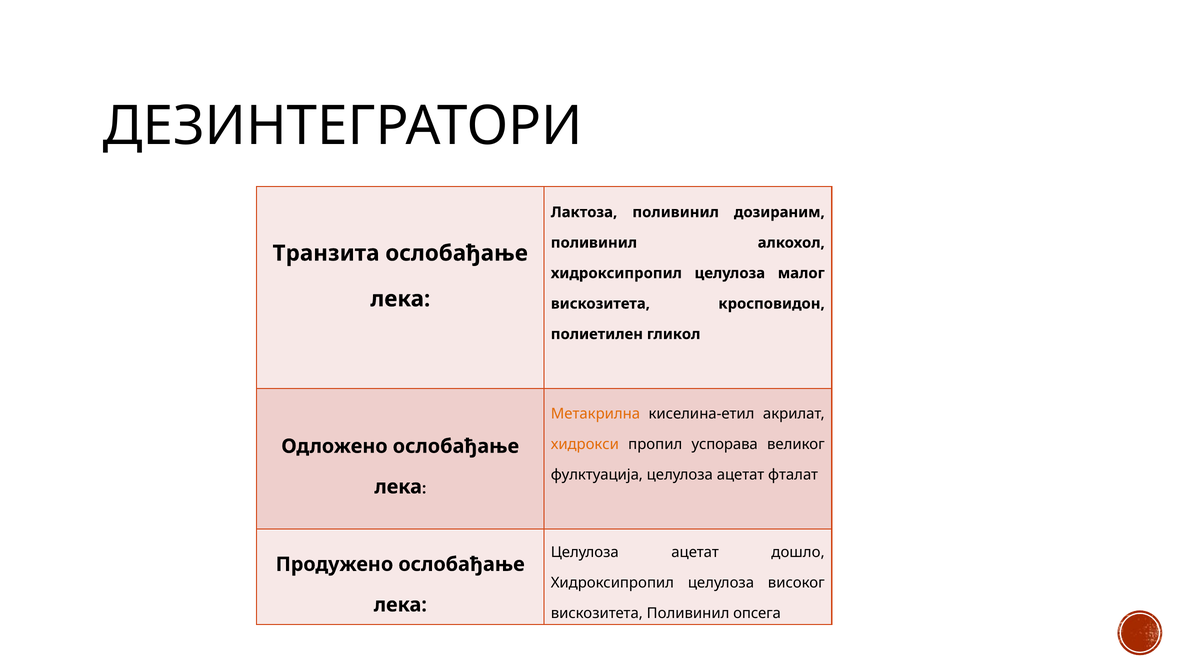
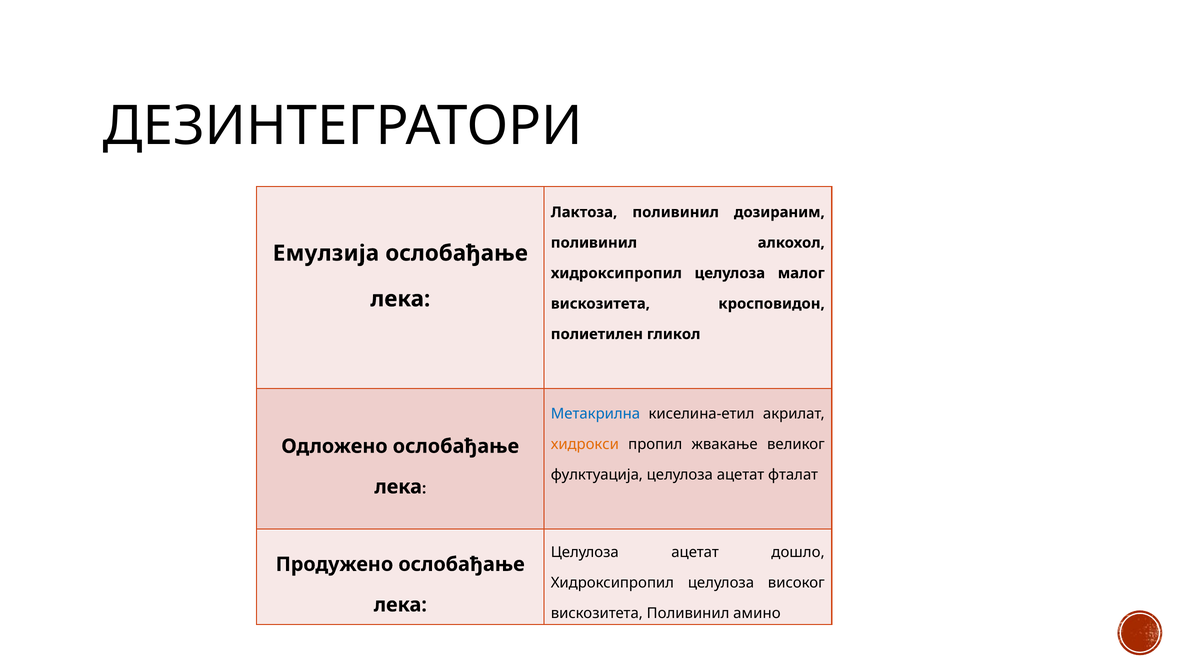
Транзита: Транзита -> Емулзија (326, 253)
Метакрилна colour: orange -> blue (595, 414)
успорава: успорава -> жвакање (725, 445)
опсега: опсега -> амино (757, 613)
